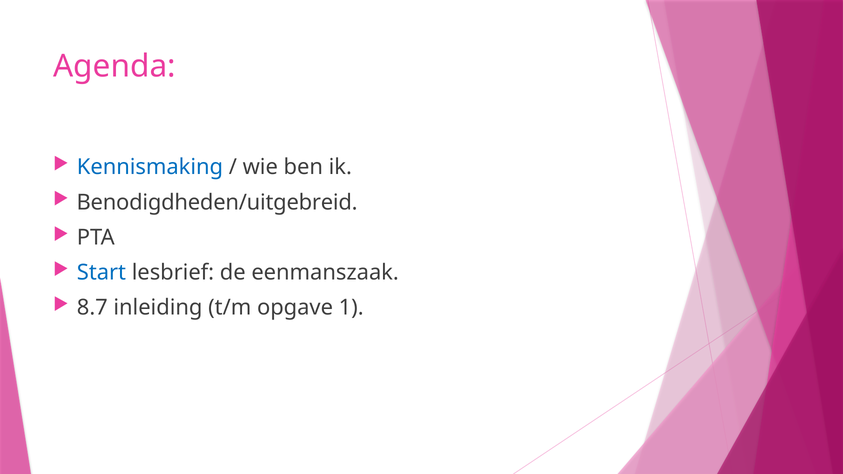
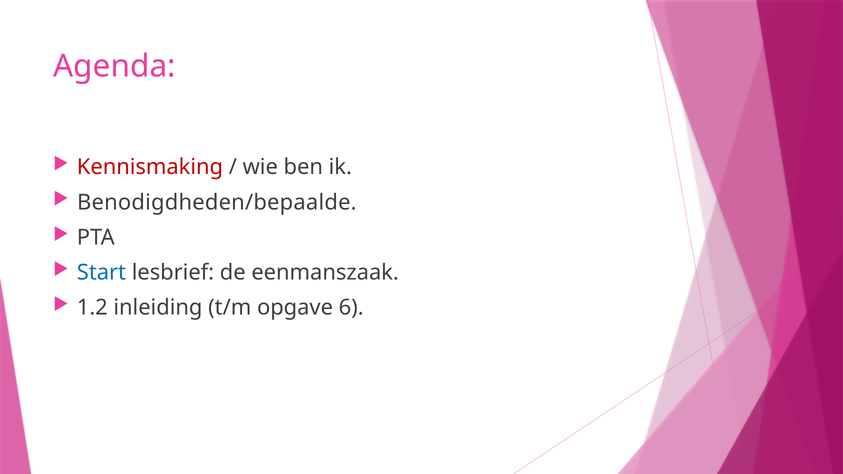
Kennismaking colour: blue -> red (150, 167)
Benodigdheden/uitgebreid: Benodigdheden/uitgebreid -> Benodigdheden/bepaalde (217, 202)
8.7: 8.7 -> 1.2 (92, 308)
1: 1 -> 6 (351, 308)
